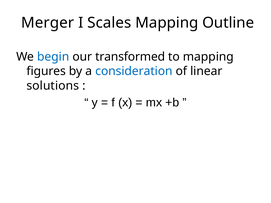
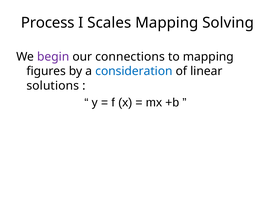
Merger: Merger -> Process (48, 23)
Outline: Outline -> Solving (228, 23)
begin colour: blue -> purple (53, 57)
transformed: transformed -> connections (130, 57)
